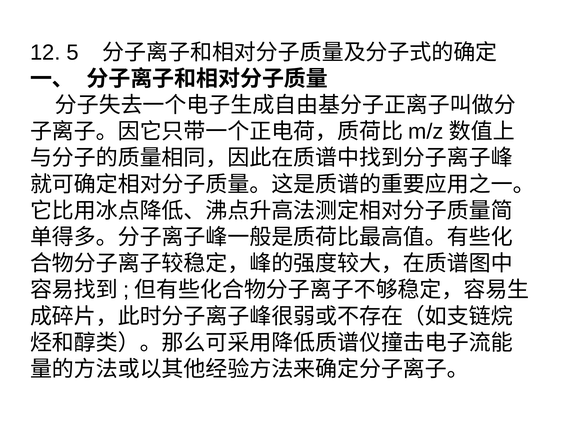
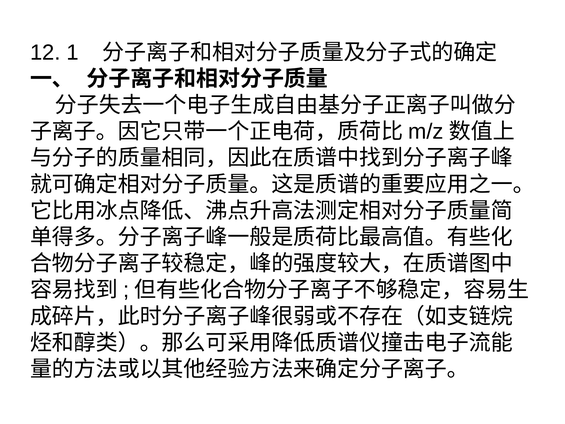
5: 5 -> 1 (73, 52)
